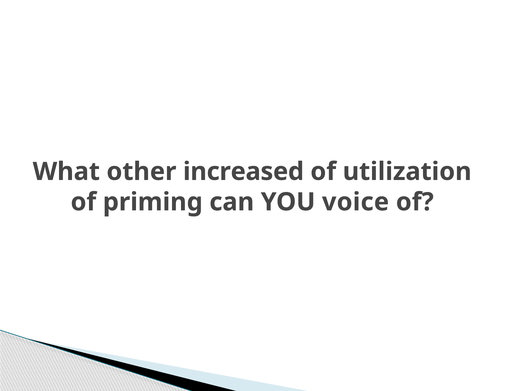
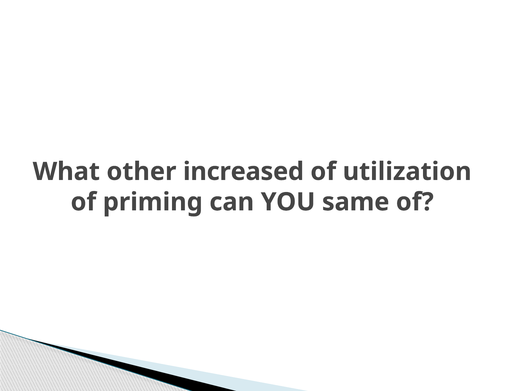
voice: voice -> same (356, 202)
